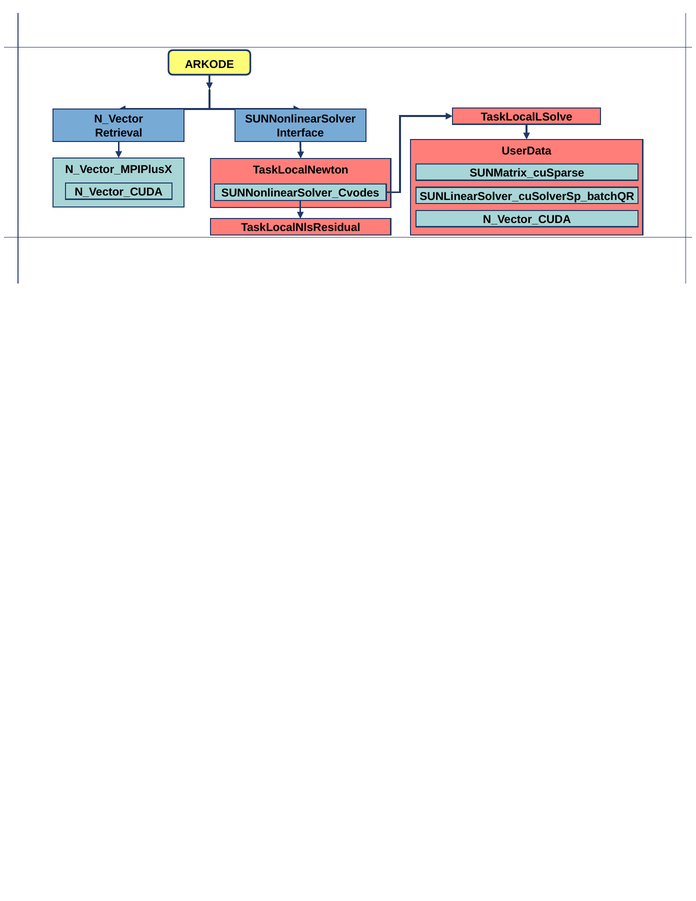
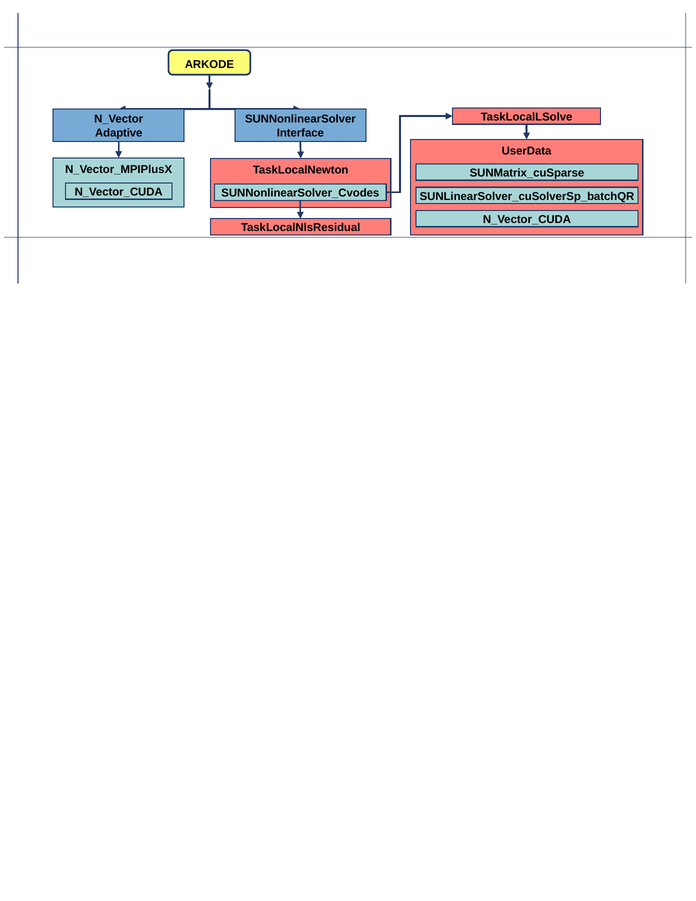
Retrieval: Retrieval -> Adaptive (119, 133)
